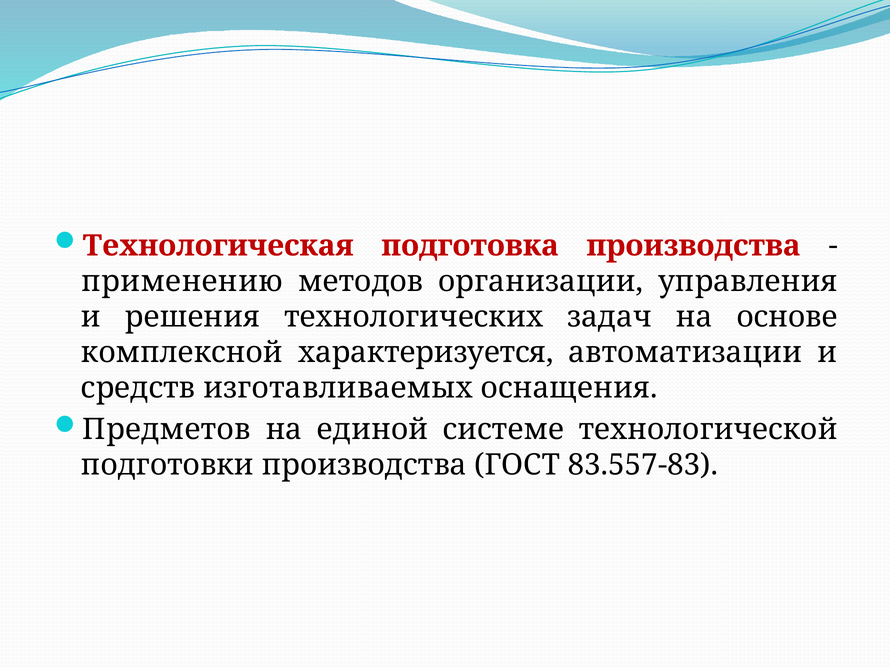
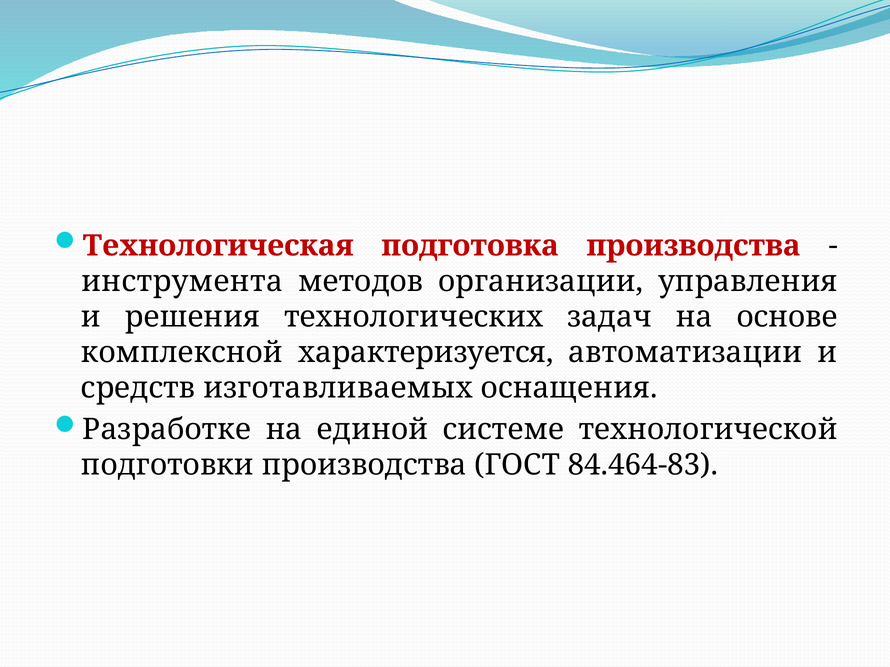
применению: применению -> инструмента (182, 281)
Предметов: Предметов -> Разработке (167, 430)
83.557-83: 83.557-83 -> 84.464-83 (643, 465)
